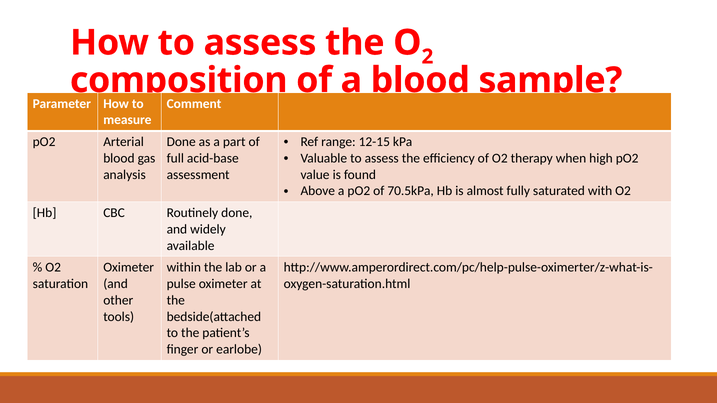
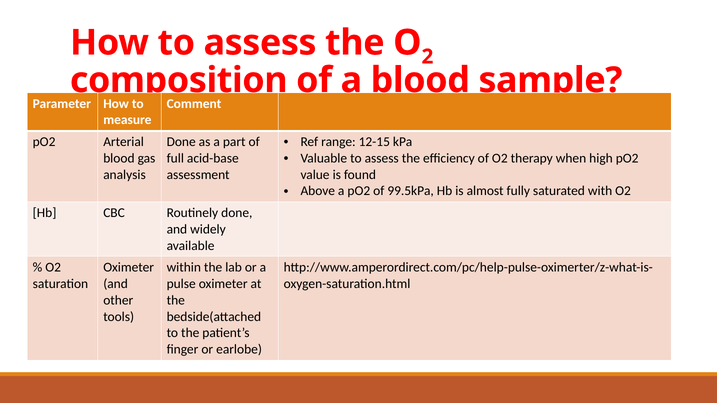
70.5kPa: 70.5kPa -> 99.5kPa (411, 191)
